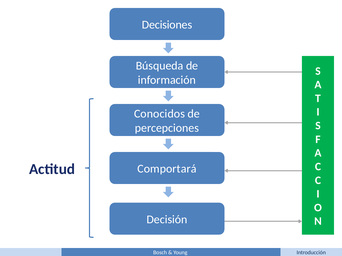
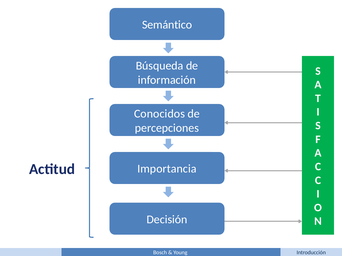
Decisiones: Decisiones -> Semántico (167, 25)
Comportará: Comportará -> Importancia (167, 169)
